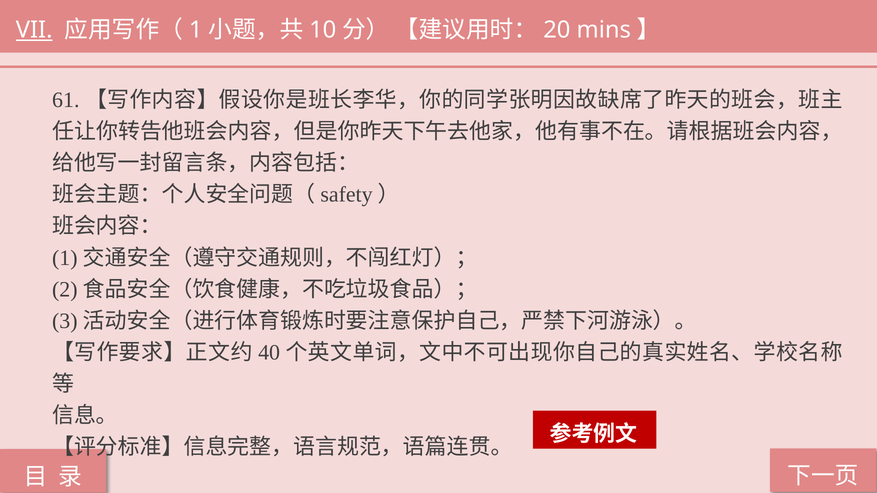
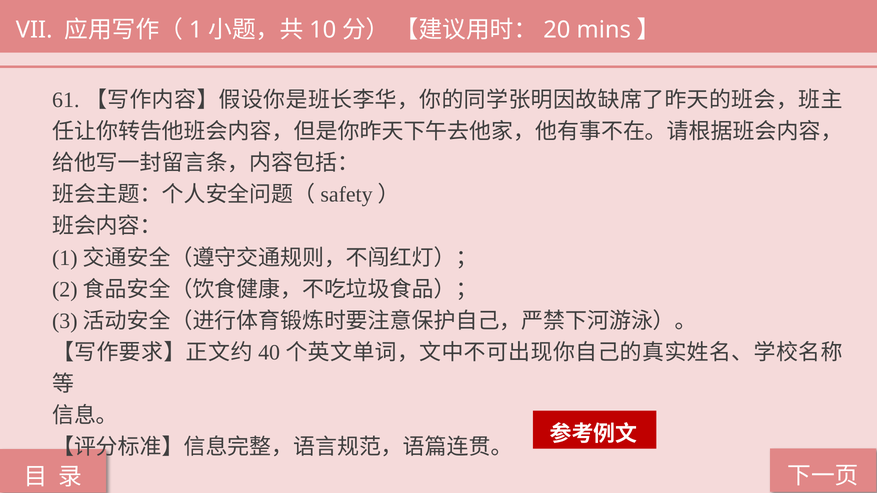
VII underline: present -> none (34, 30)
